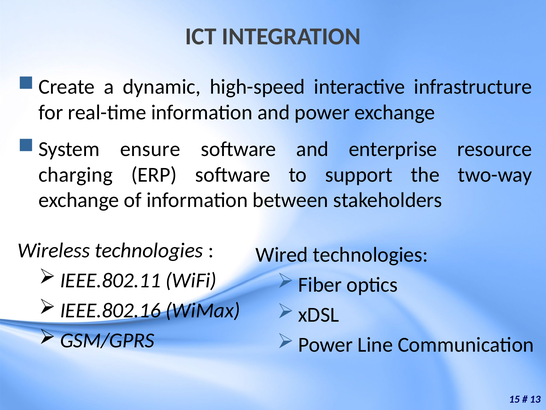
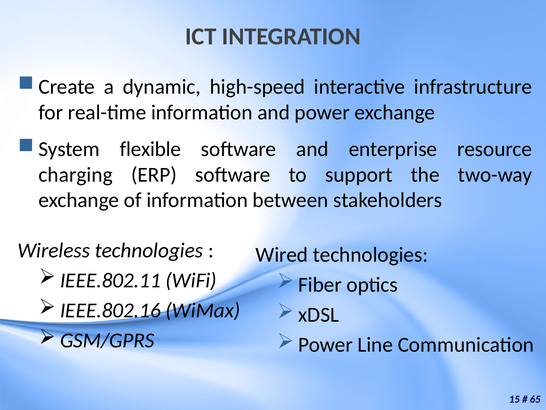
ensure: ensure -> flexible (150, 149)
13: 13 -> 65 (535, 399)
